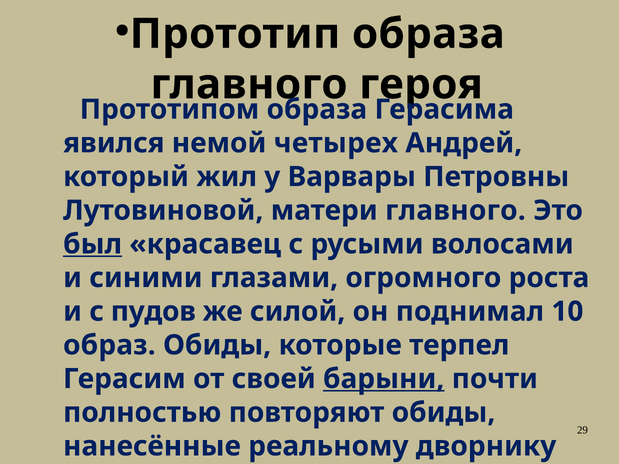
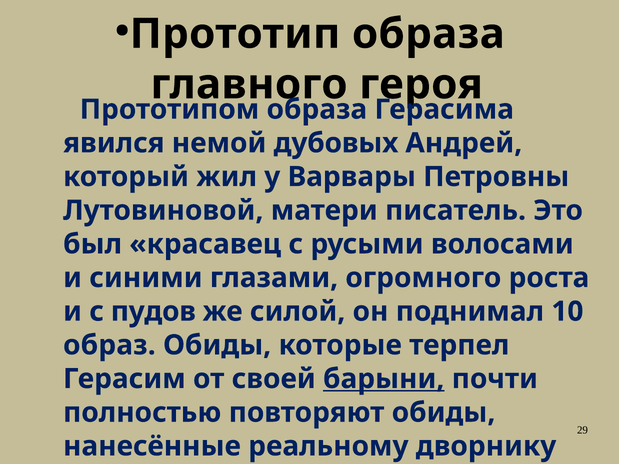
четырех: четырех -> дубовых (336, 143)
матери главного: главного -> писатель (455, 211)
был underline: present -> none (93, 244)
